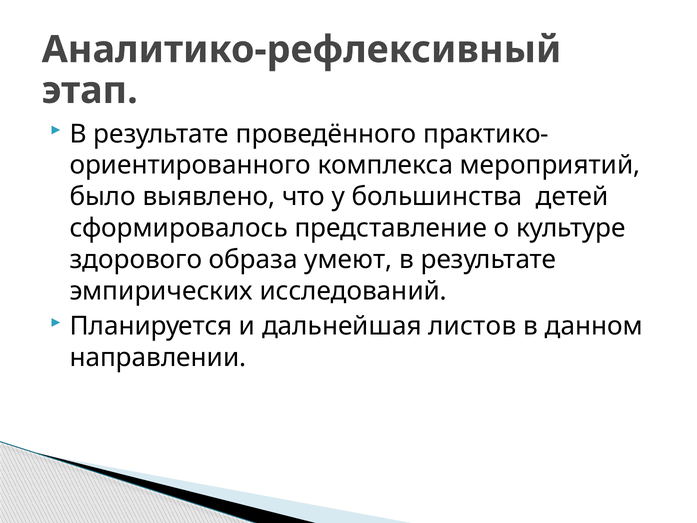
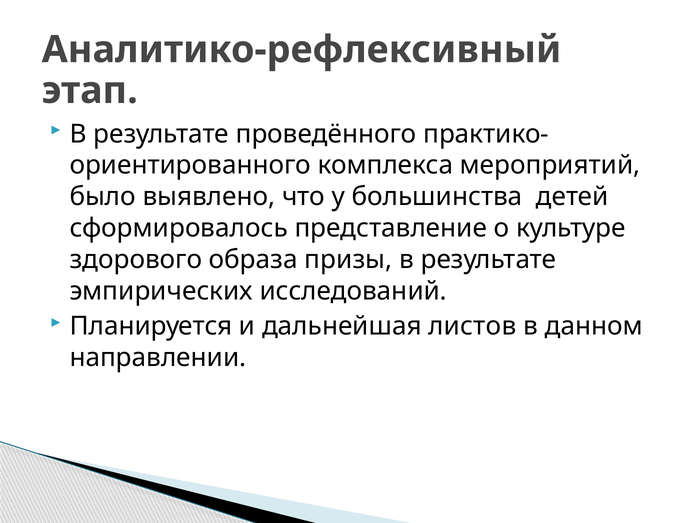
умеют: умеют -> призы (348, 259)
